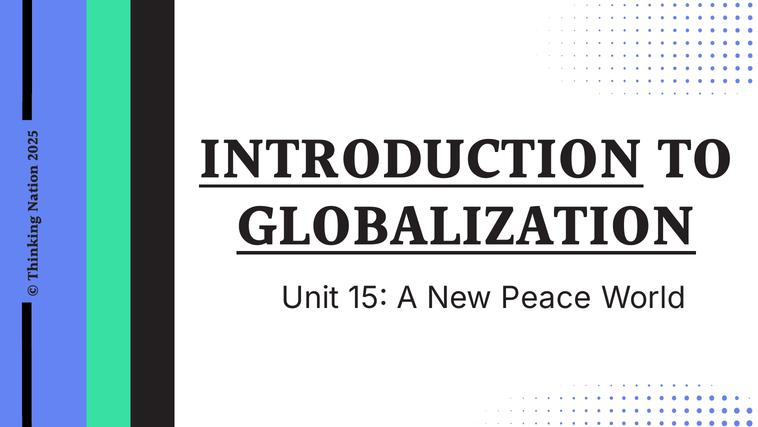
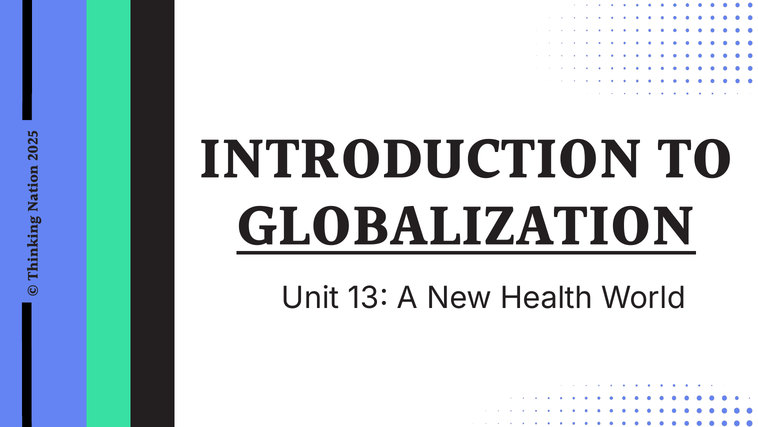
INTRODUCTION underline: present -> none (421, 161)
15: 15 -> 13 (368, 298)
Peace: Peace -> Health (547, 298)
